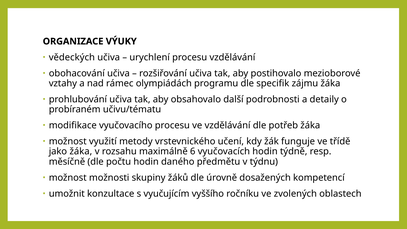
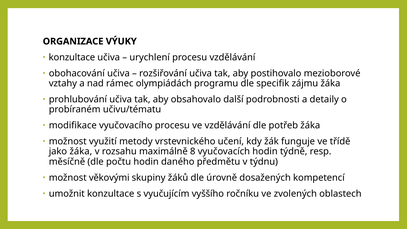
vědeckých: vědeckých -> konzultace (72, 57)
6: 6 -> 8 (193, 152)
možnosti: možnosti -> věkovými (109, 178)
